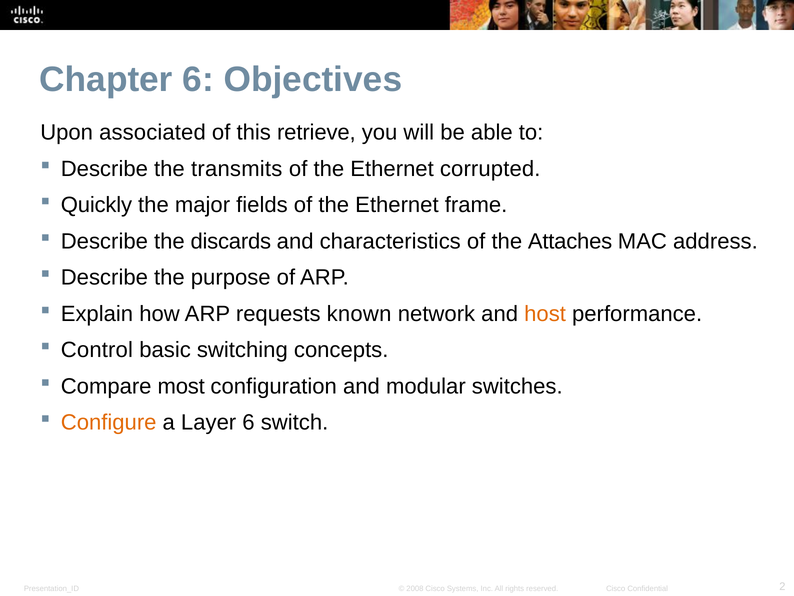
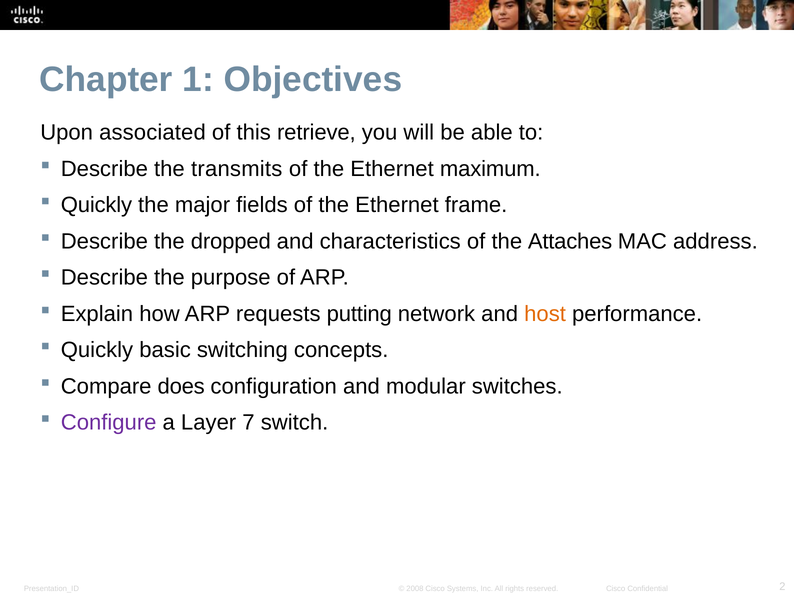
Chapter 6: 6 -> 1 (198, 79)
corrupted: corrupted -> maximum (490, 169)
discards: discards -> dropped (231, 241)
known: known -> putting (359, 314)
Control: Control -> Quickly (97, 350)
most: most -> does (181, 386)
Configure colour: orange -> purple (109, 422)
Layer 6: 6 -> 7 (248, 422)
